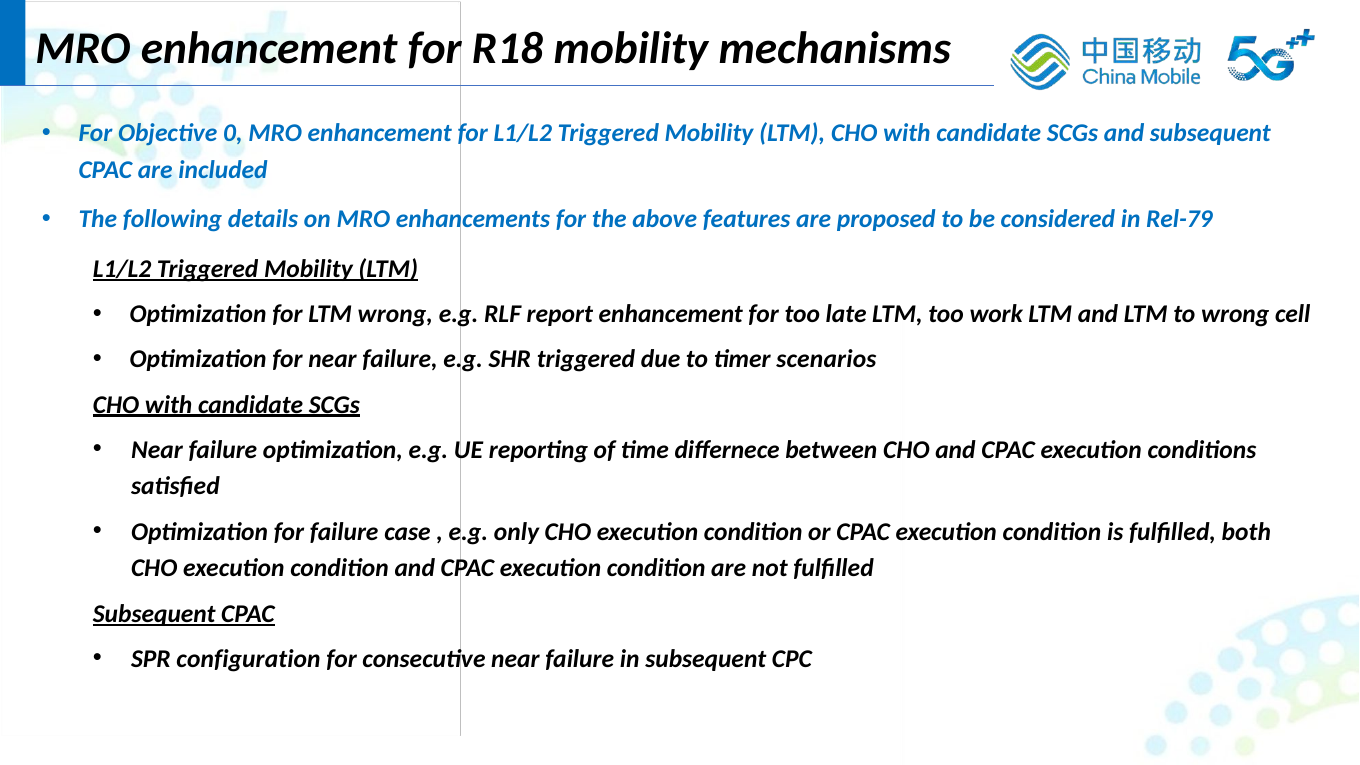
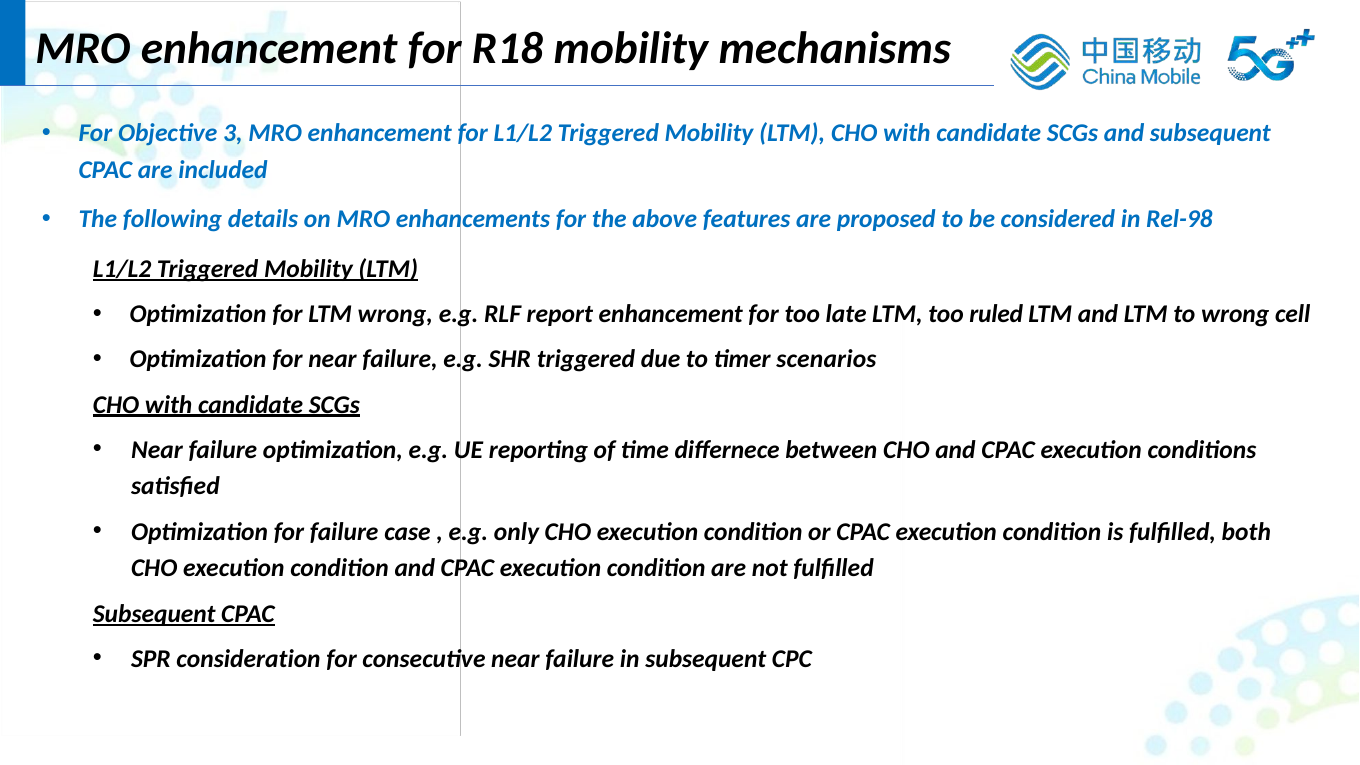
0: 0 -> 3 (233, 133)
Rel-79: Rel-79 -> Rel-98 (1179, 220)
work: work -> ruled (996, 314)
configuration: configuration -> consideration (249, 659)
